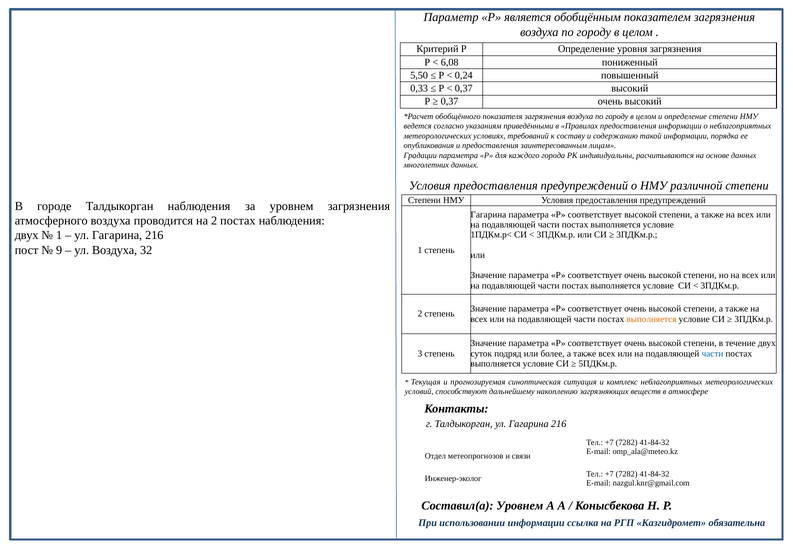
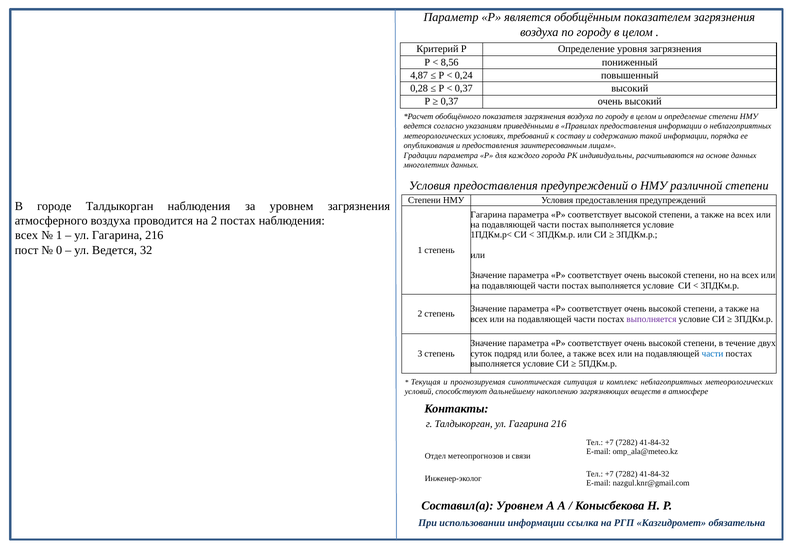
6,08: 6,08 -> 8,56 (450, 62)
5,50: 5,50 -> 4,87 (419, 75)
0,33: 0,33 -> 0,28 (419, 88)
двух: двух -> всех (27, 235)
9: 9 -> 0 (59, 250)
ул Воздуха: Воздуха -> Ведется (115, 250)
выполняется colour: orange -> purple (651, 319)
